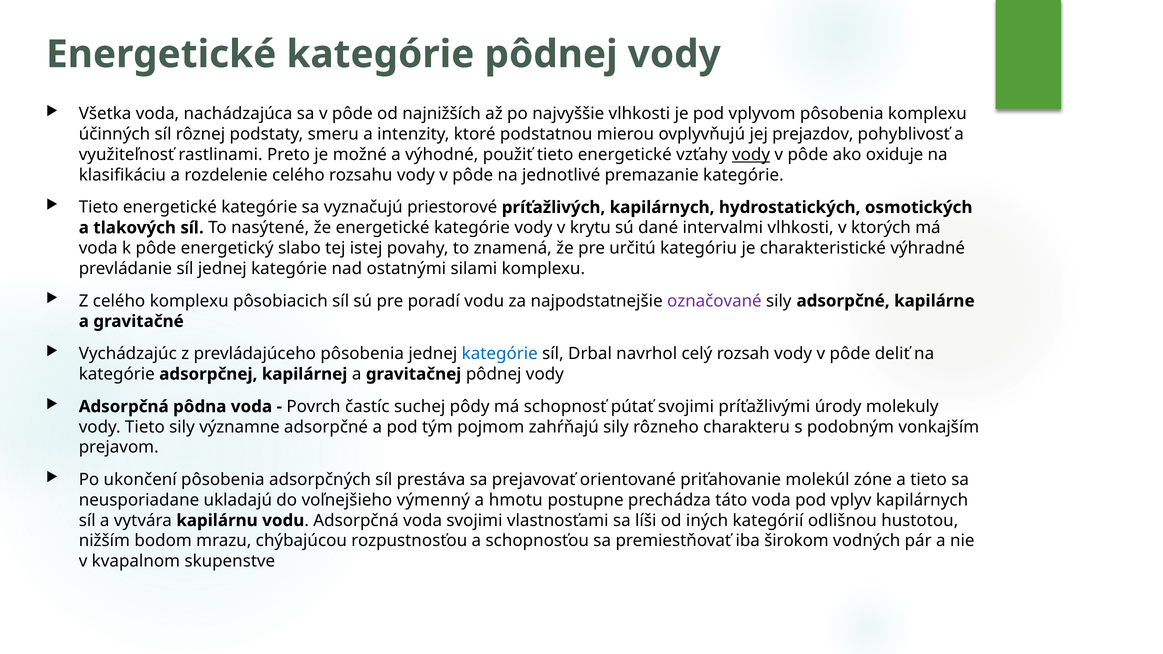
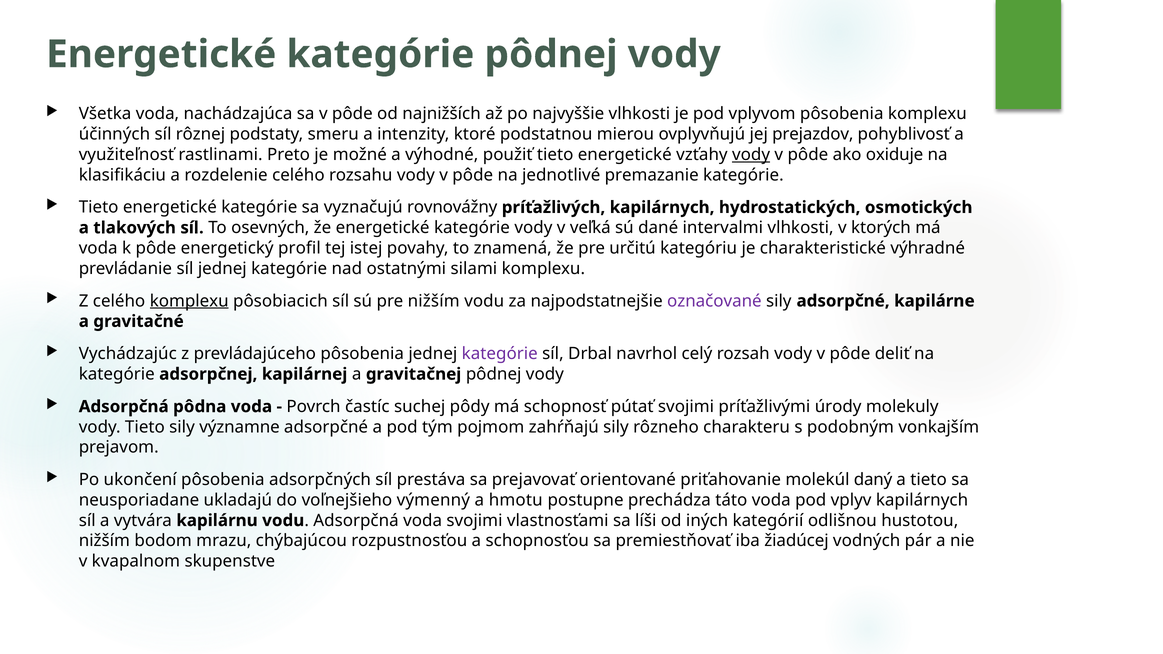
priestorové: priestorové -> rovnovážny (452, 207)
nasýtené: nasýtené -> osevných (270, 228)
krytu: krytu -> veľká (590, 228)
slabo: slabo -> profil (299, 248)
komplexu underline: none -> present (189, 301)
pre poradí: poradí -> nižším (434, 301)
kategórie colour: blue -> purple (500, 354)
zóne: zóne -> daný (873, 480)
širokom: širokom -> žiadúcej (796, 541)
